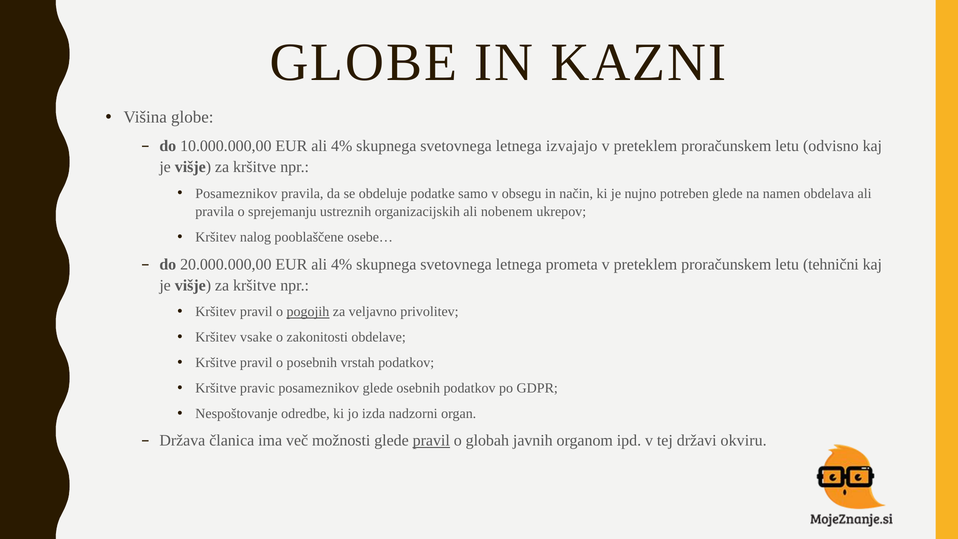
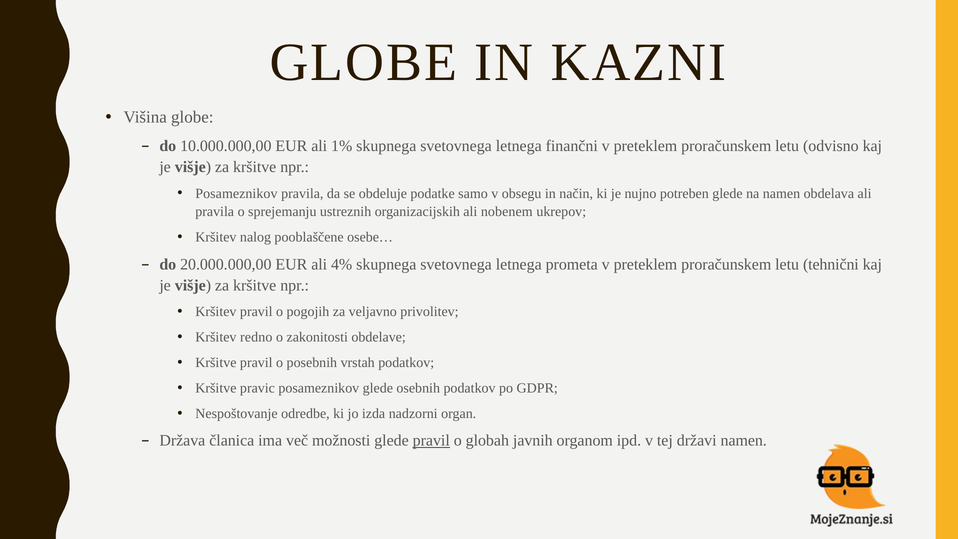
10.000.000,00 EUR ali 4%: 4% -> 1% (342, 146)
izvajajo: izvajajo -> finančni (572, 146)
pogojih underline: present -> none (308, 312)
vsake: vsake -> redno (256, 337)
državi okviru: okviru -> namen (744, 440)
